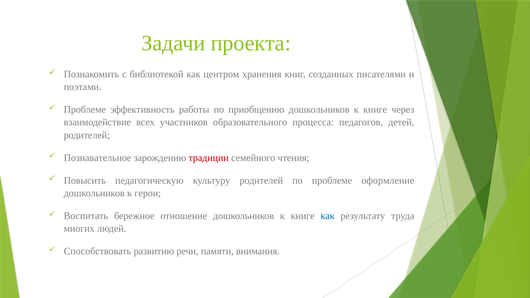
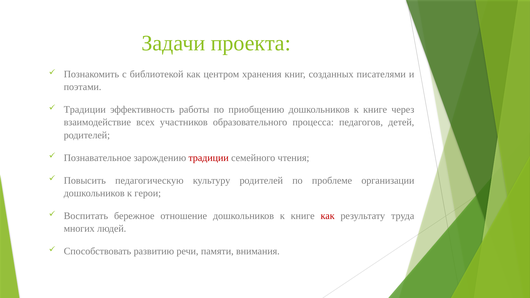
Проблеме: Проблеме -> Традиции (85, 110)
оформление: оформление -> организации (388, 181)
как colour: blue -> red (328, 216)
